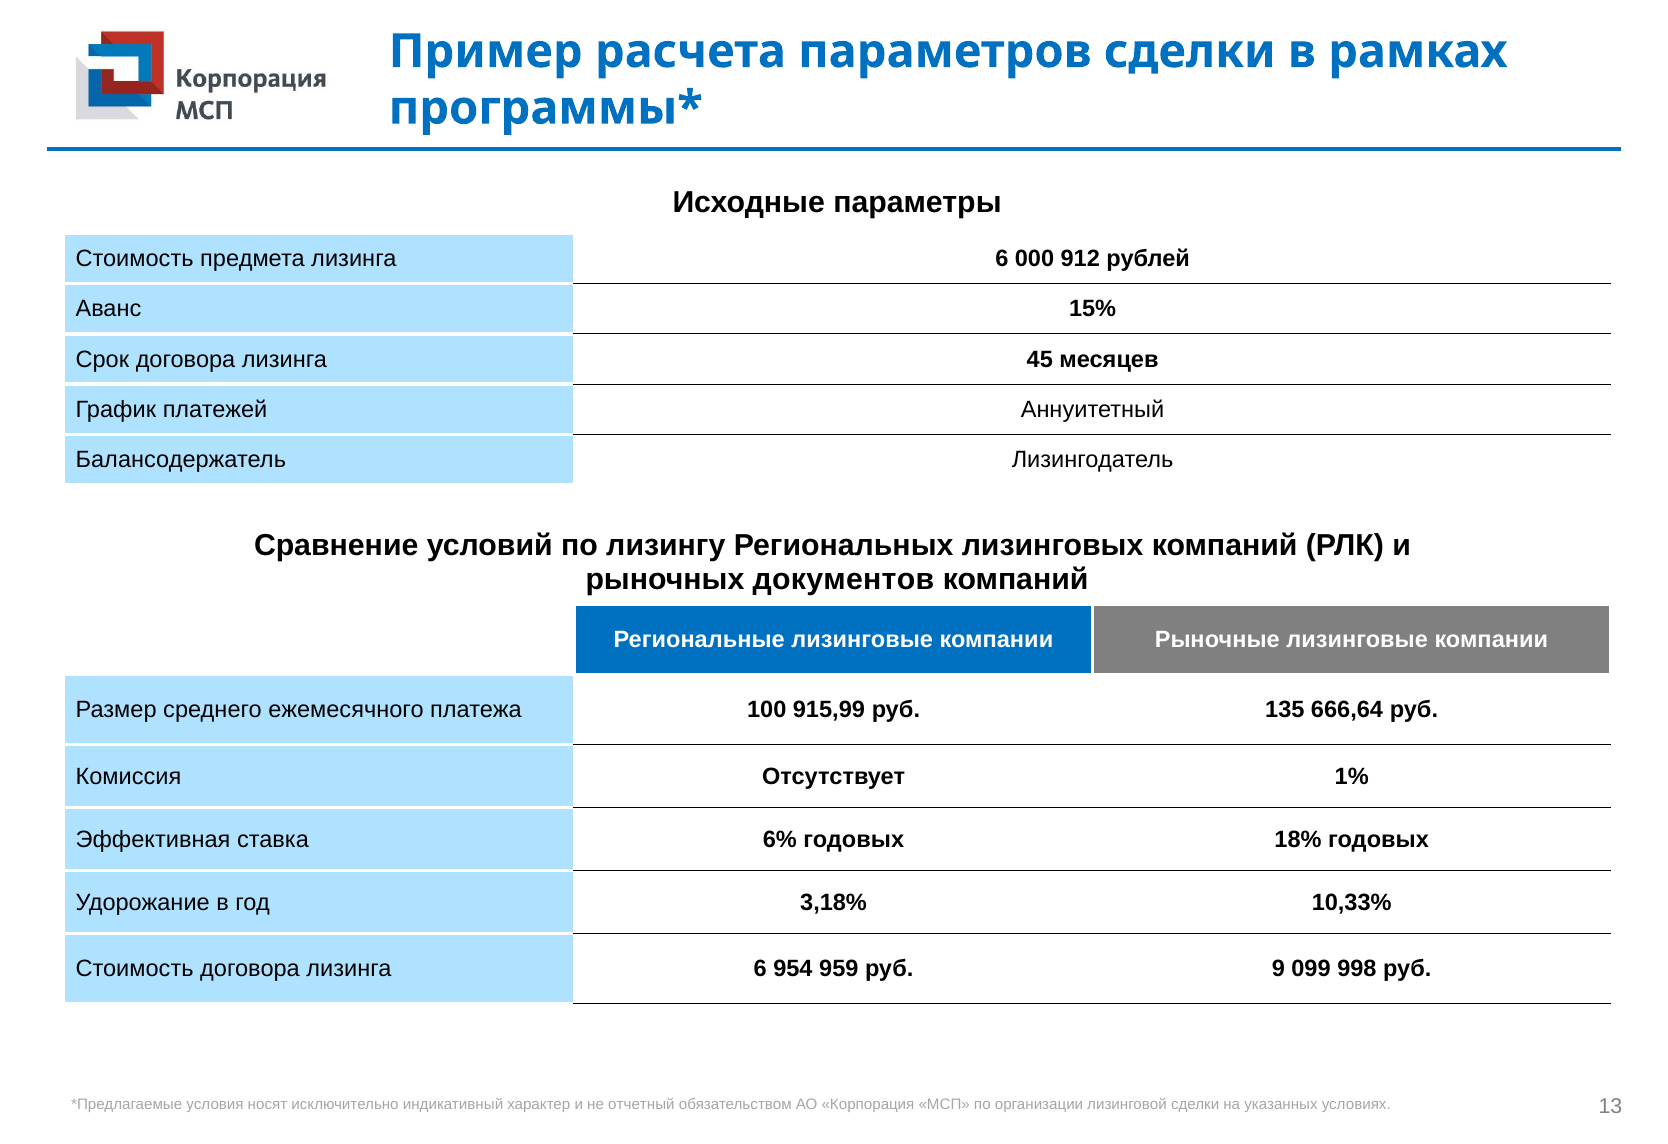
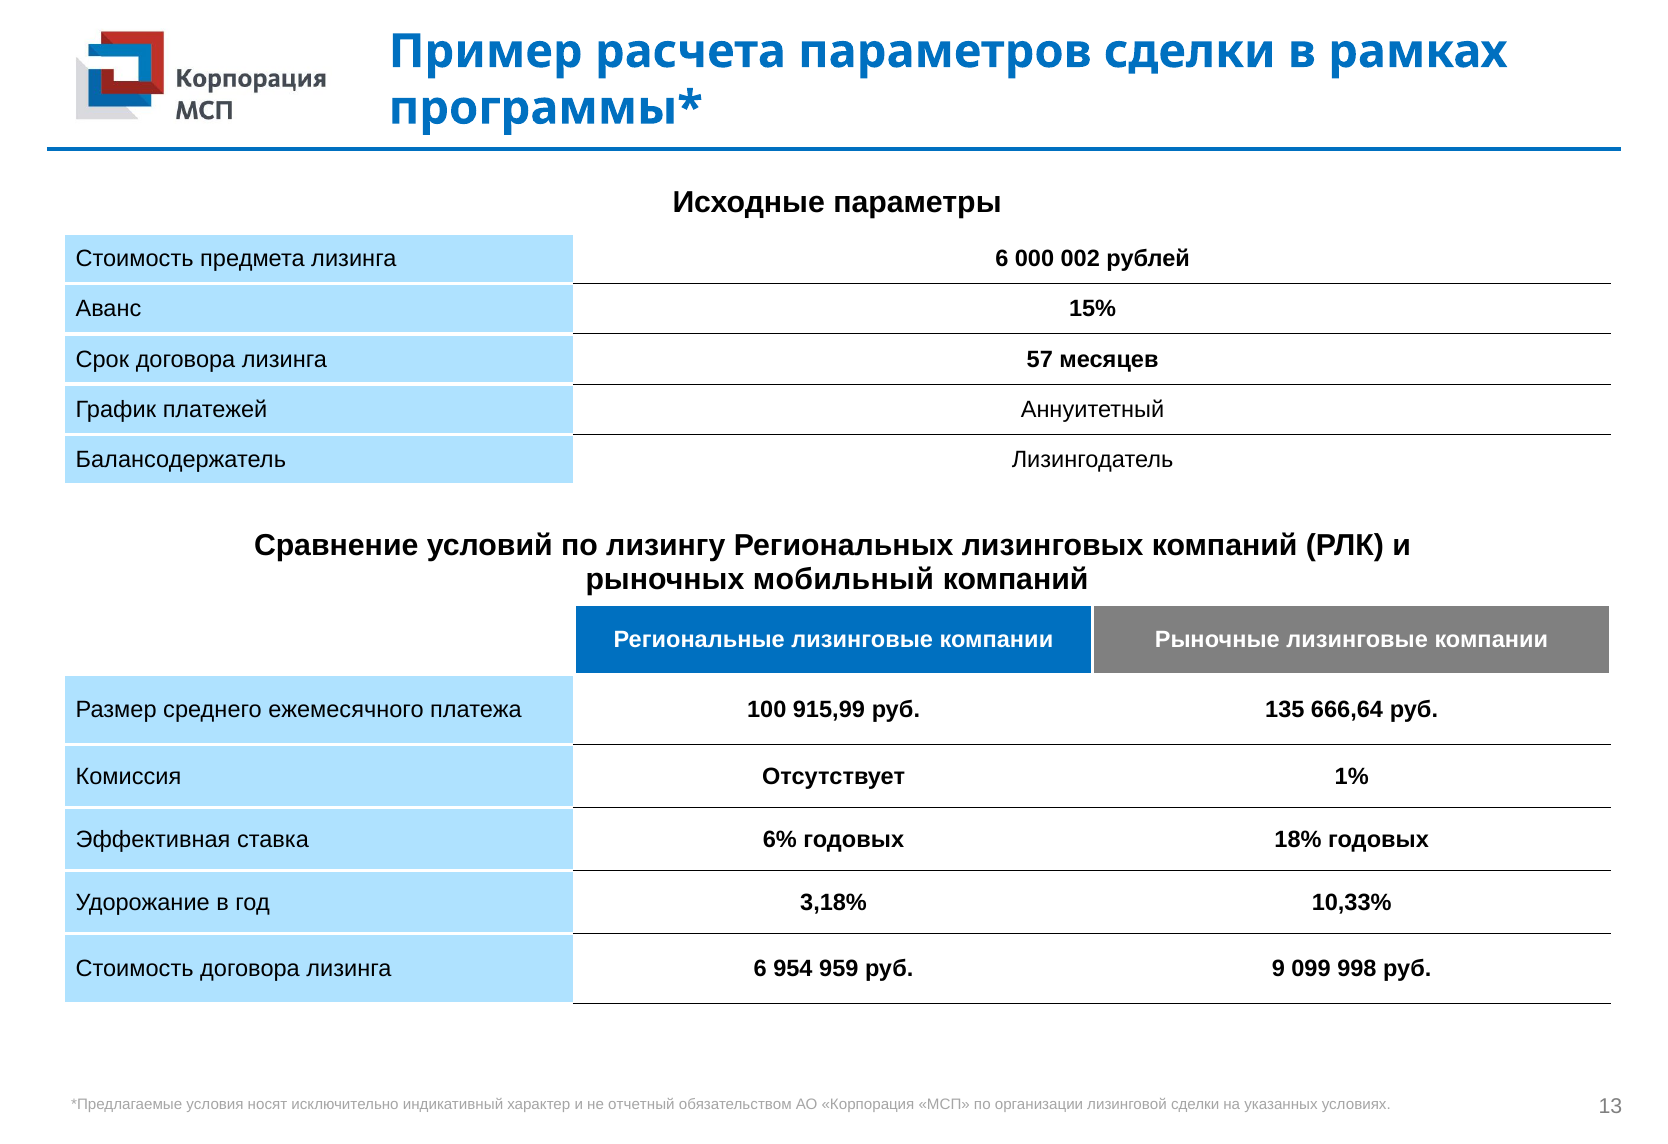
912: 912 -> 002 (1080, 259)
45: 45 -> 57 (1040, 359)
документов: документов -> мобильный (843, 579)
